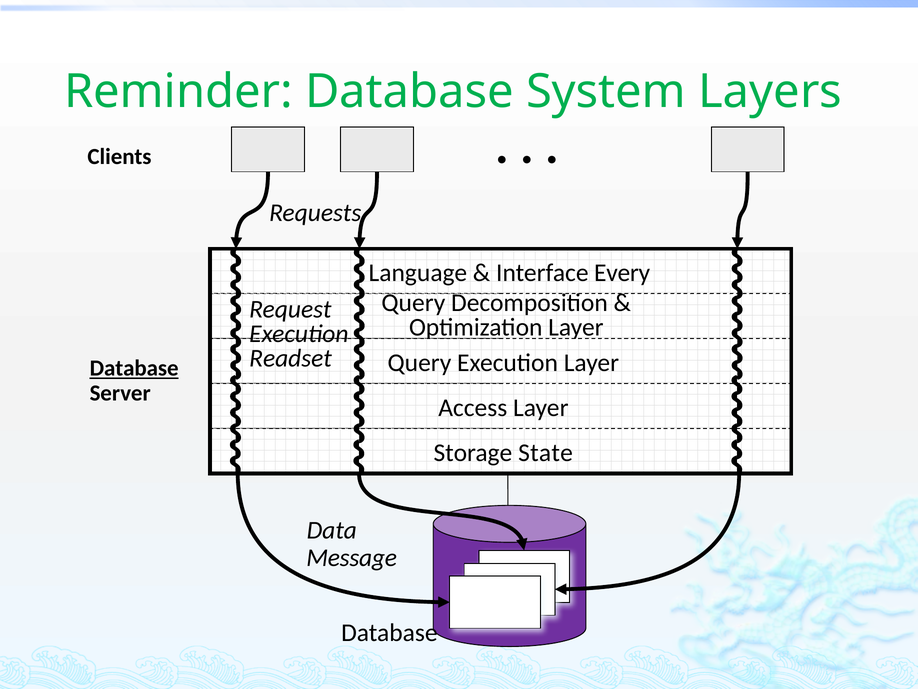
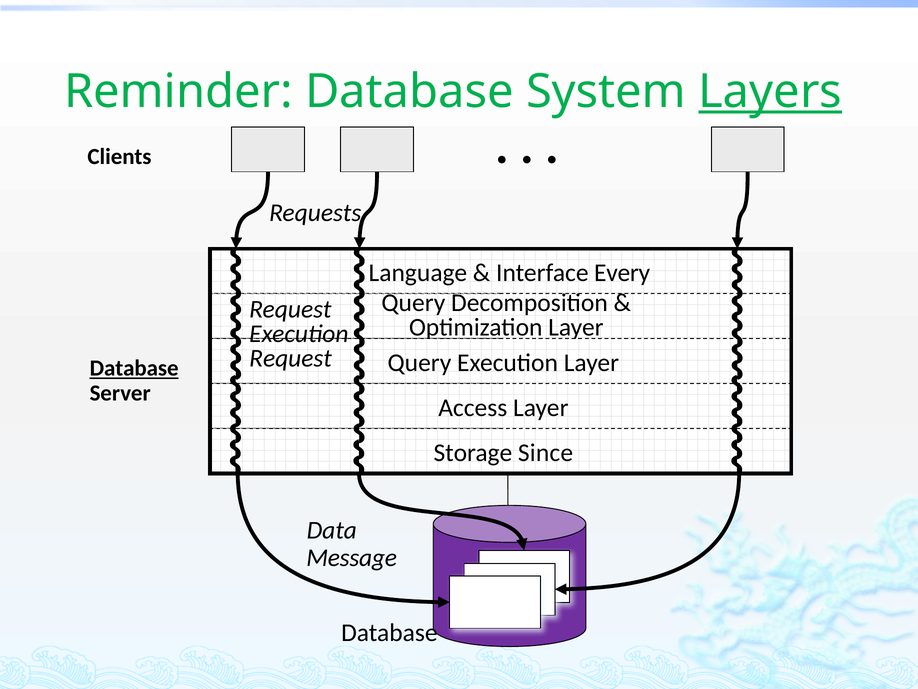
Layers underline: none -> present (770, 92)
Readset: Readset -> Request (291, 358)
State: State -> Since (546, 452)
